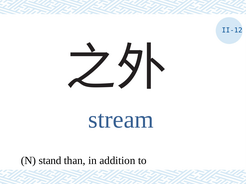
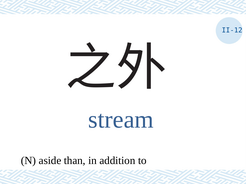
stand: stand -> aside (50, 161)
